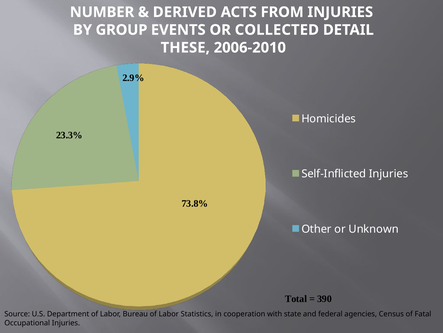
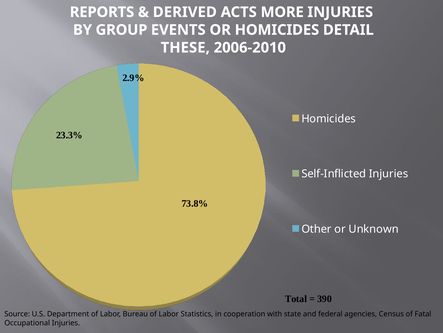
NUMBER: NUMBER -> REPORTS (102, 12)
FROM: FROM -> MORE (282, 12)
OR COLLECTED: COLLECTED -> HOMICIDES (277, 30)
